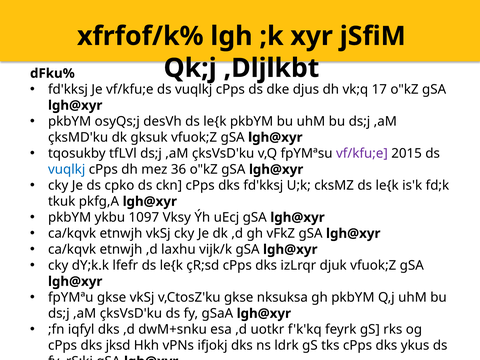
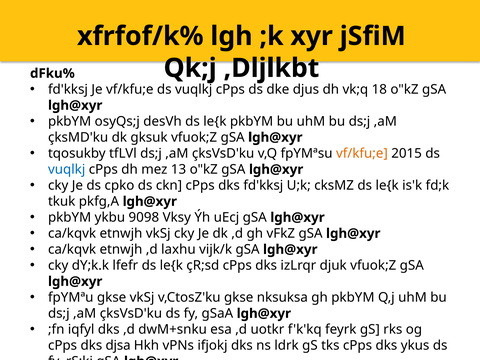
17: 17 -> 18 (379, 89)
vf/kfu;e colour: purple -> orange (362, 153)
36: 36 -> 13 (179, 169)
1097: 1097 -> 9098 (144, 217)
jksd: jksd -> djsa (118, 346)
